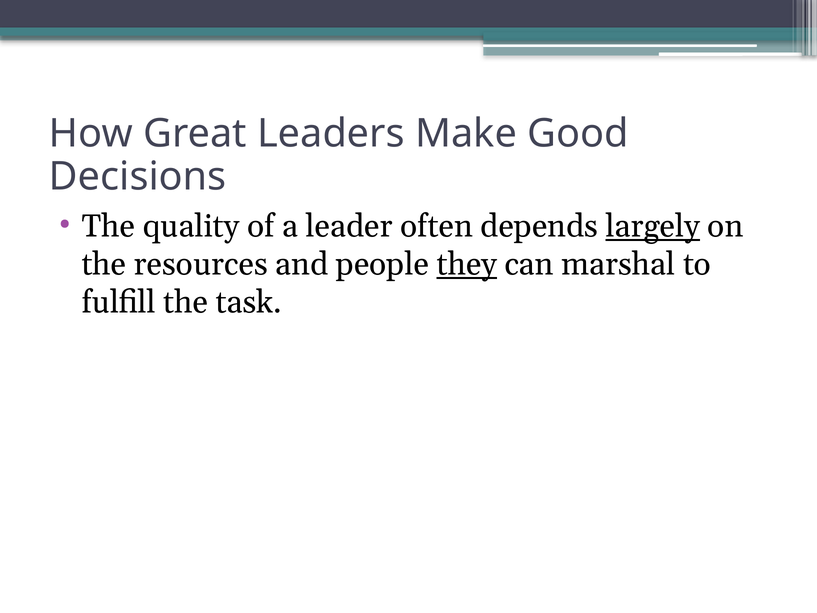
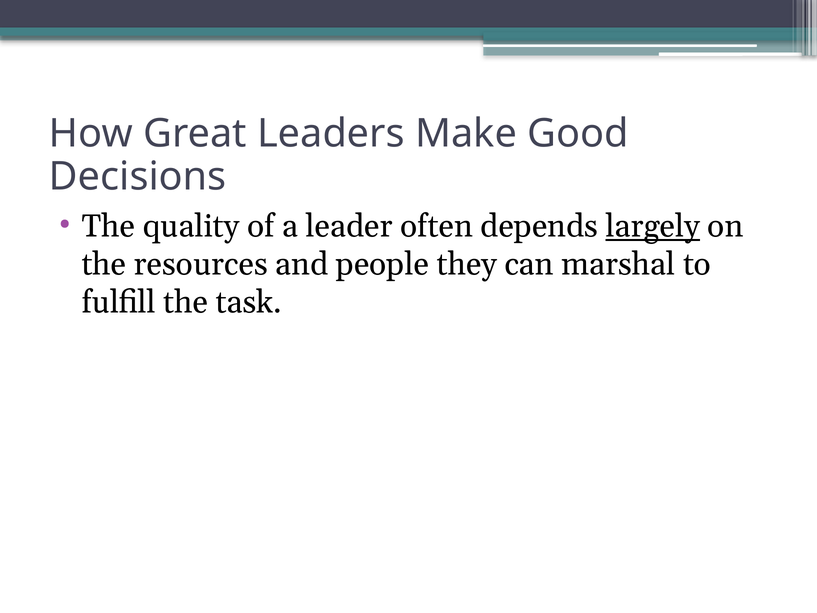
they underline: present -> none (467, 264)
